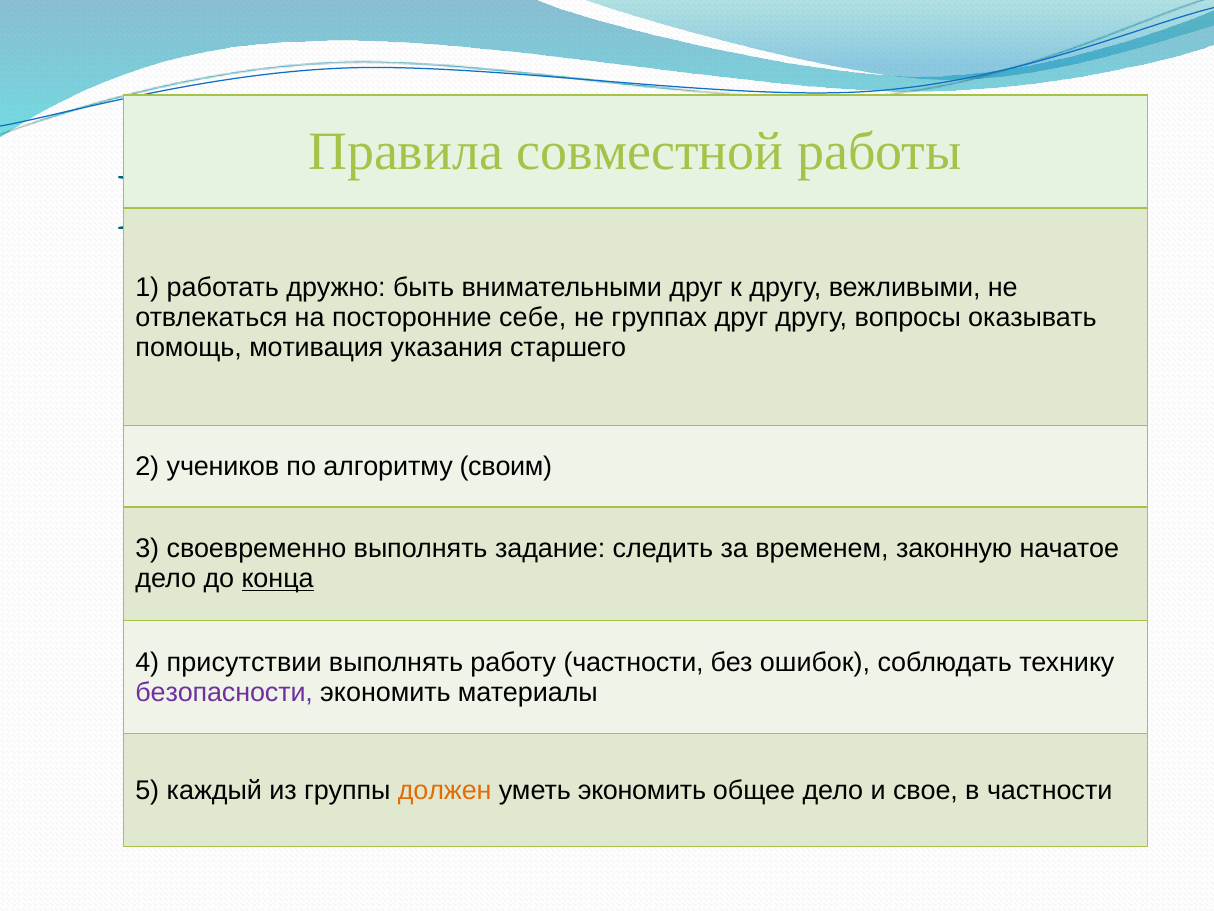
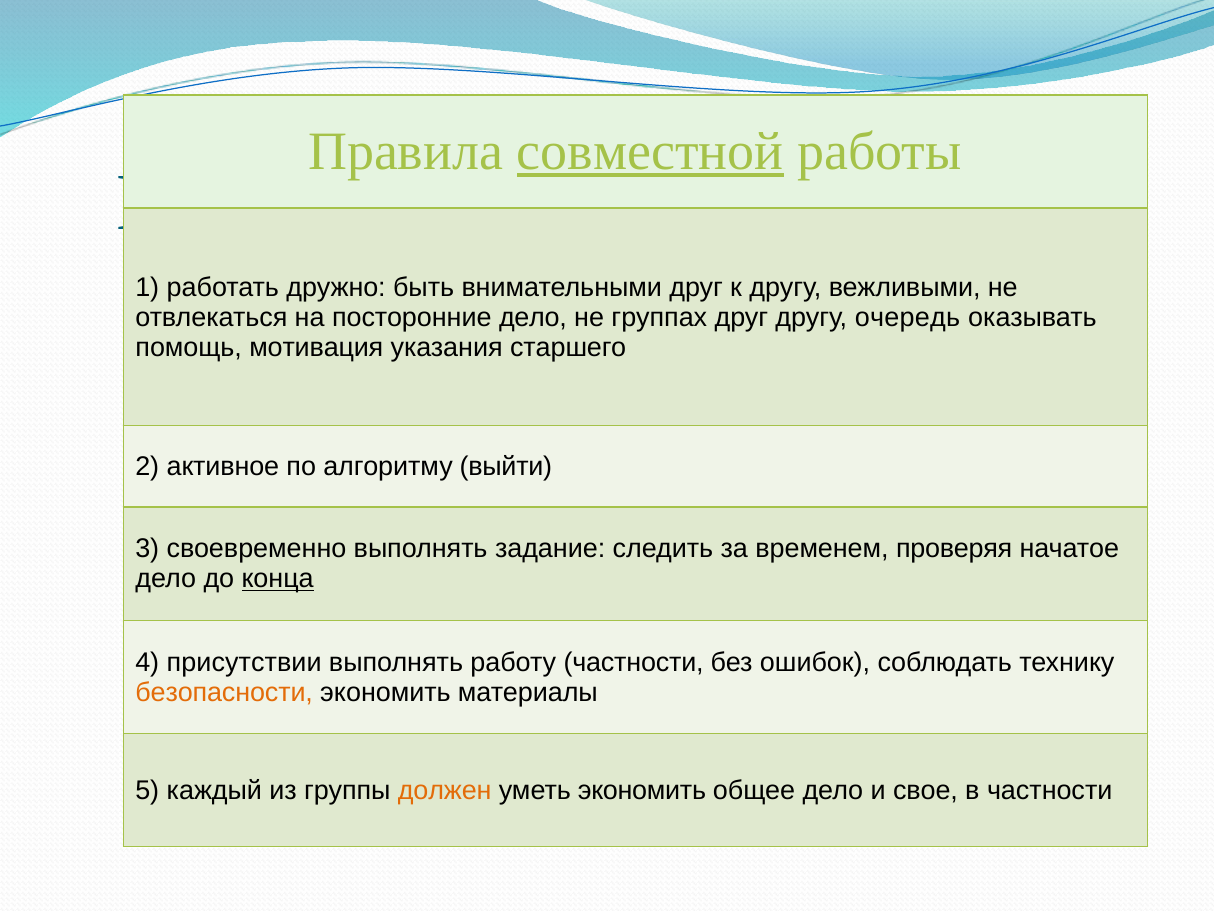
совместной underline: none -> present (650, 152)
посторонние себе: себе -> дело (533, 317)
вопросы: вопросы -> очередь (908, 317)
учеников: учеников -> активное (223, 466)
своим: своим -> выйти (506, 466)
законную: законную -> проверяя (954, 549)
безопасности colour: purple -> orange (224, 692)
